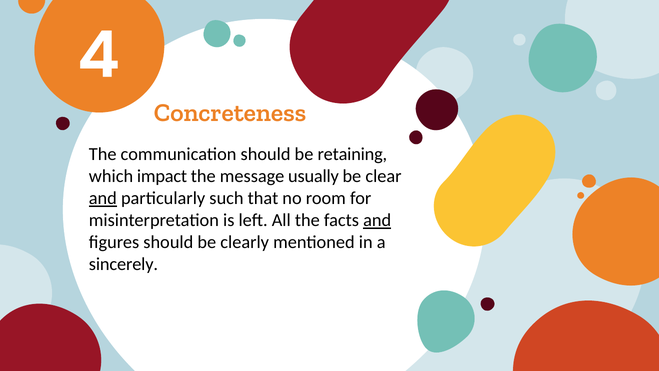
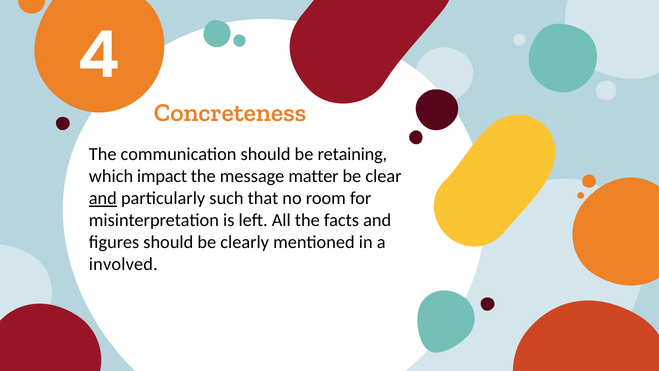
usually: usually -> matter (313, 176)
and underline: present -> none (377, 220)
sincerely: sincerely -> involved (123, 264)
